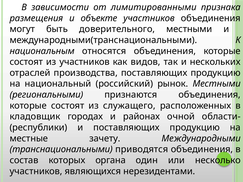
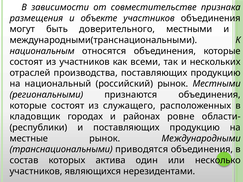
лимитированными: лимитированными -> совместительстве (154, 7)
видов: видов -> всеми (146, 62)
очной: очной -> ровне (181, 117)
местные зачету: зачету -> рынок (105, 139)
органа: органа -> актива (111, 161)
